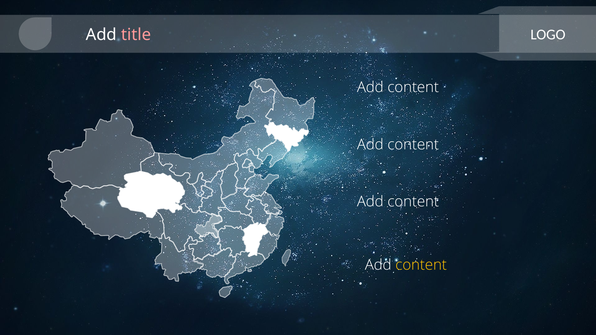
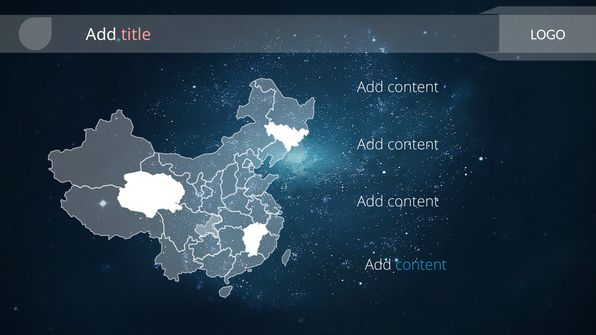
content colour: yellow -> light blue (421, 265)
